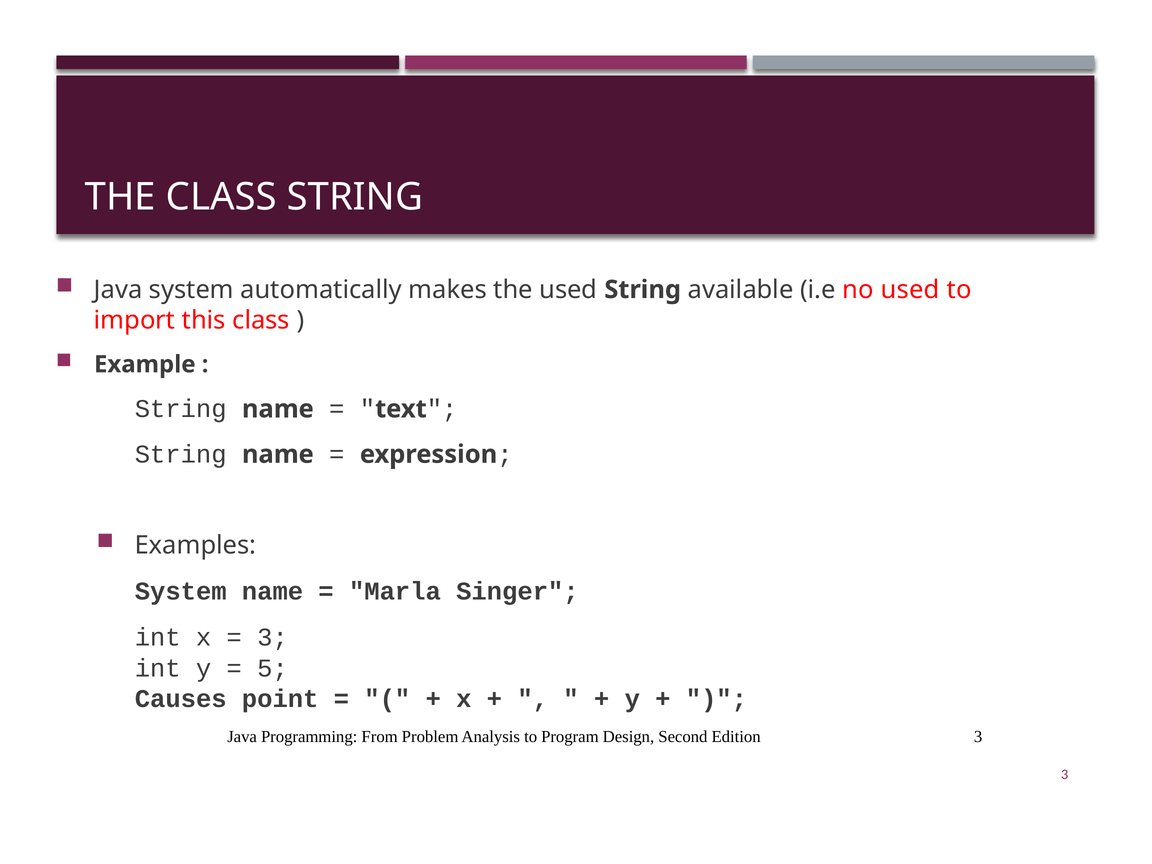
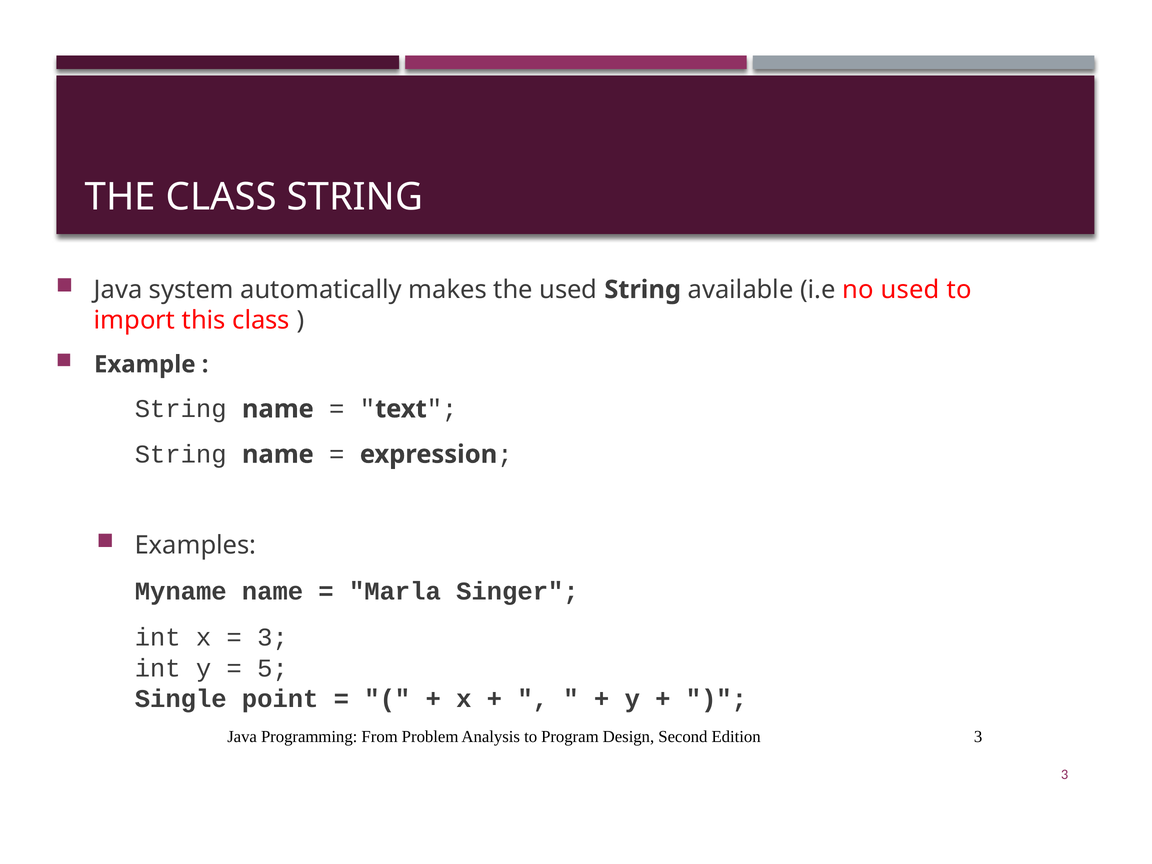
System: System -> Myname (181, 591)
Causes: Causes -> Single (181, 699)
